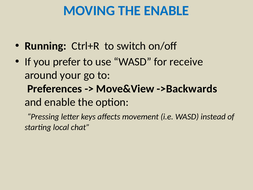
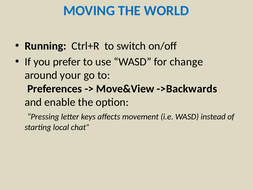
THE ENABLE: ENABLE -> WORLD (166, 11)
receive: receive -> change (186, 62)
